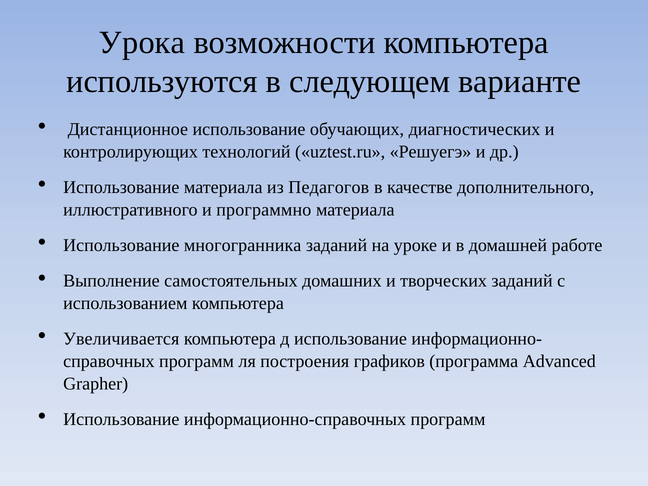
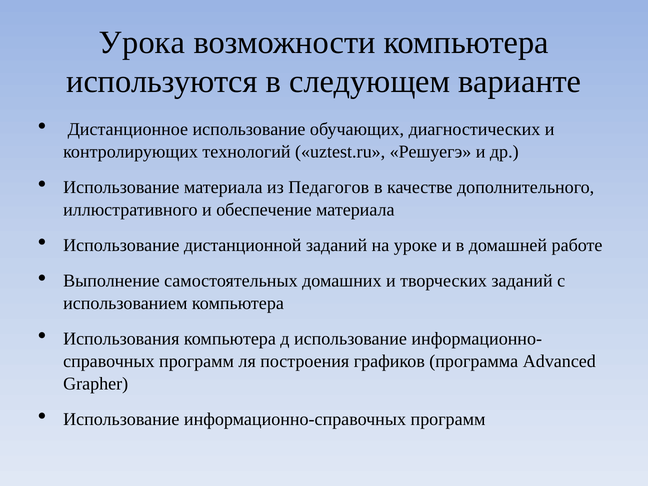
программно: программно -> обеспечение (264, 210)
многогранника: многогранника -> дистанционной (243, 245)
Увеличивается: Увеличивается -> Использования (121, 339)
